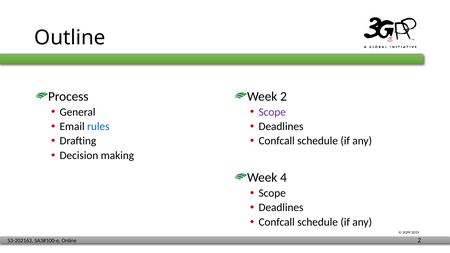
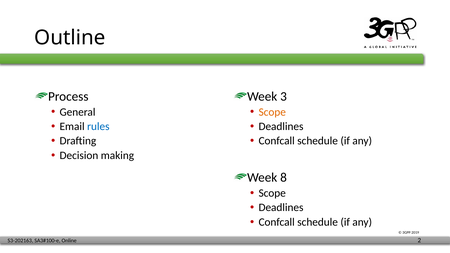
Week 2: 2 -> 3 (284, 97)
Scope colour: purple -> orange (272, 112)
4: 4 -> 8 (284, 178)
